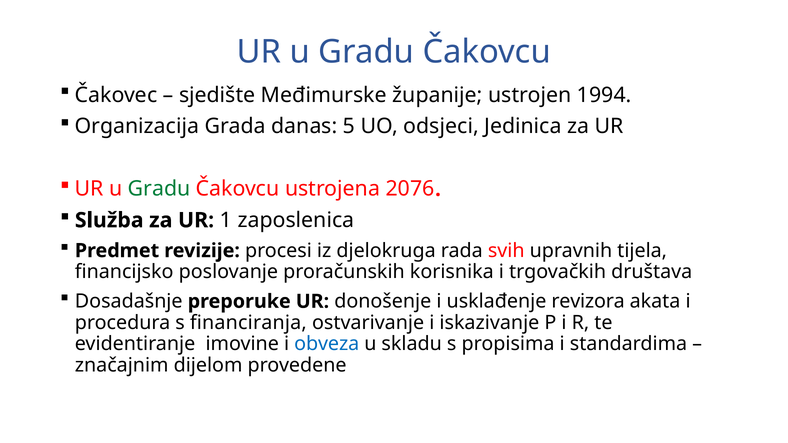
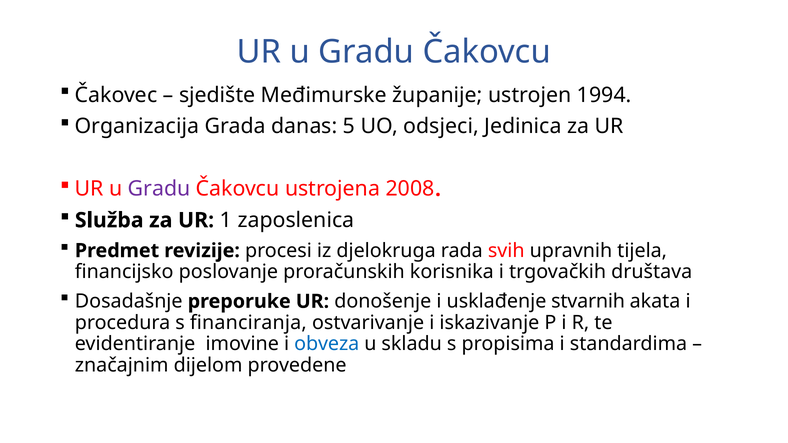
Gradu colour: green -> purple (159, 189)
2076: 2076 -> 2008 (410, 189)
revizora: revizora -> stvarnih (588, 302)
